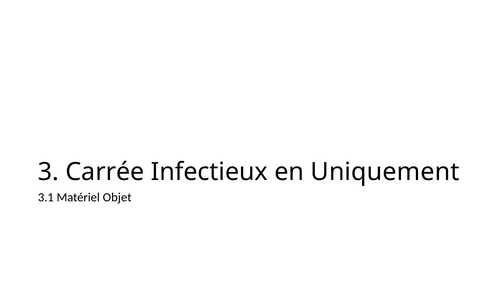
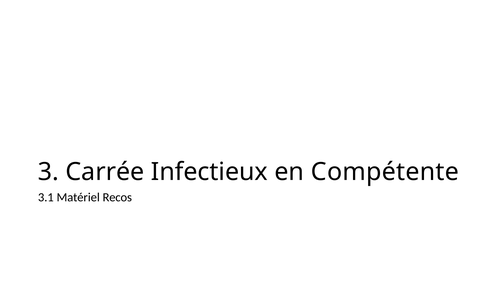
Uniquement: Uniquement -> Compétente (385, 172)
Objet: Objet -> Recos (117, 197)
